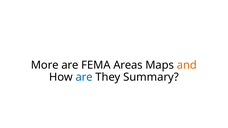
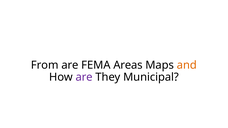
More: More -> From (45, 65)
are colour: blue -> purple (84, 77)
Summary: Summary -> Municipal (151, 77)
